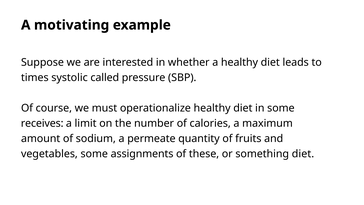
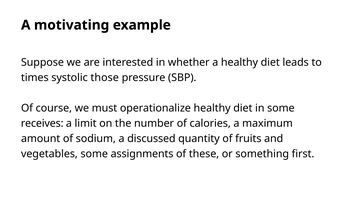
called: called -> those (105, 77)
permeate: permeate -> discussed (151, 138)
something diet: diet -> first (303, 154)
